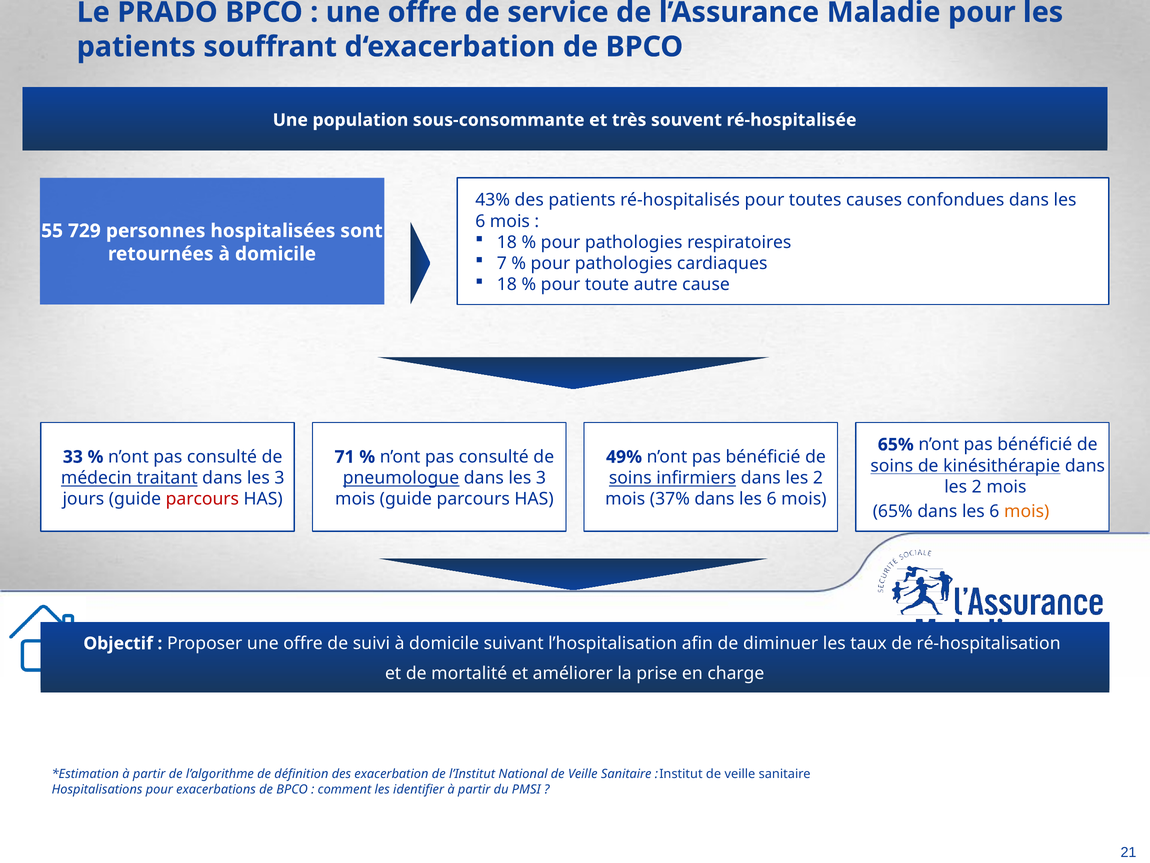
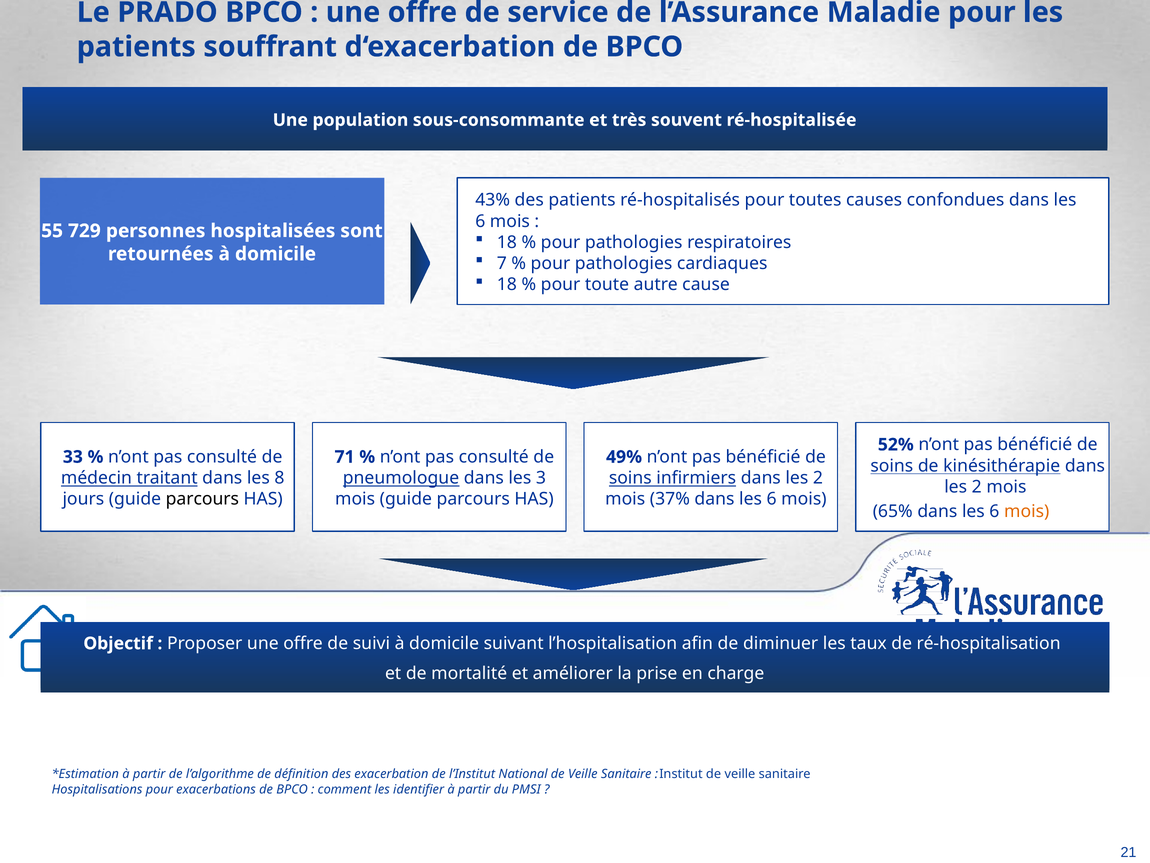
65%: 65% -> 52% (896, 444)
traitant dans les 3: 3 -> 8 (279, 478)
parcours colour: red -> black (202, 499)
